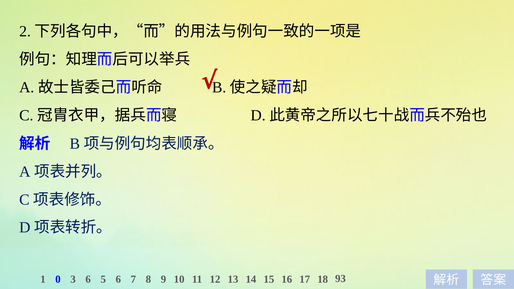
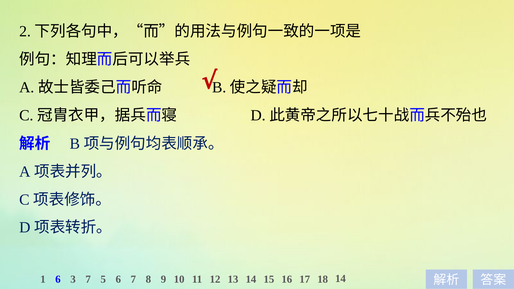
1 0: 0 -> 6 (58, 279)
3 6: 6 -> 7 (88, 279)
18 93: 93 -> 14 (340, 279)
